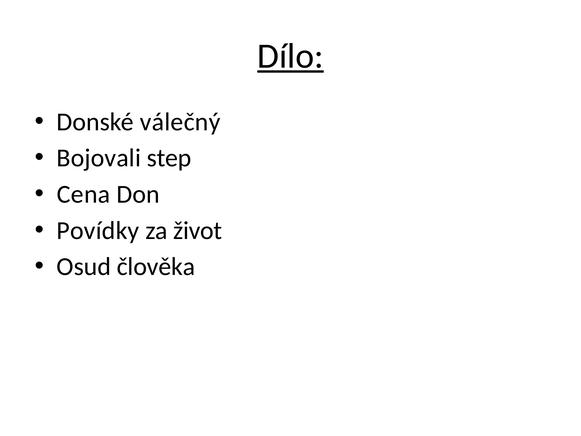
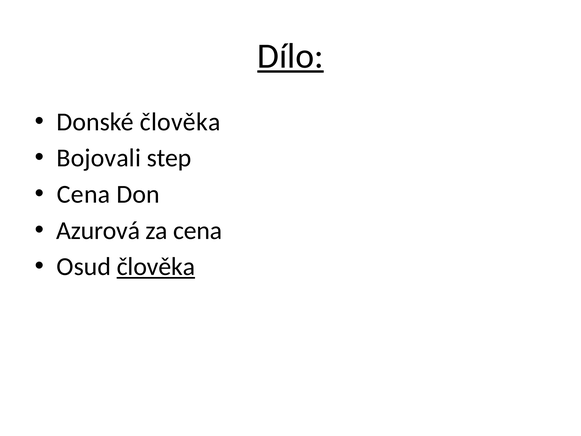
Donské válečný: válečný -> člověka (180, 122)
Povídky: Povídky -> Azurová (98, 230)
za život: život -> cena (198, 230)
člověka underline: none -> present (156, 267)
